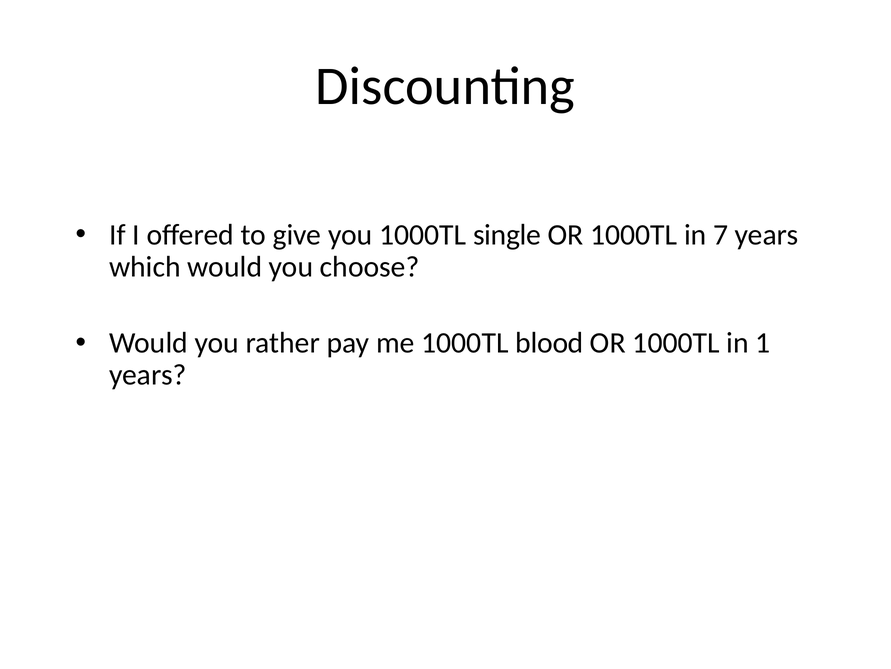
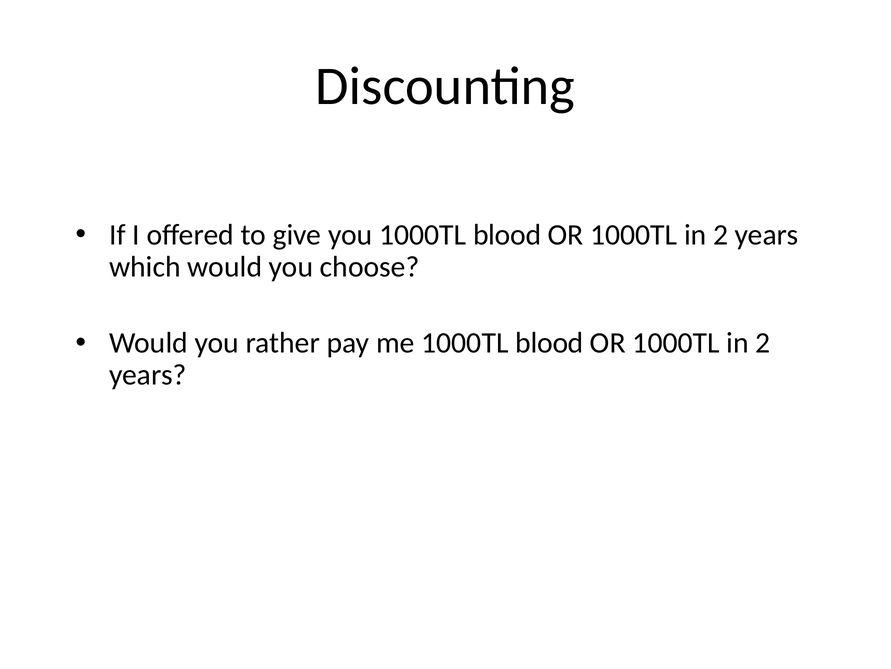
you 1000TL single: single -> blood (507, 235)
7: 7 -> 2 (721, 235)
1: 1 -> 2 (763, 343)
